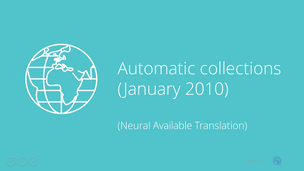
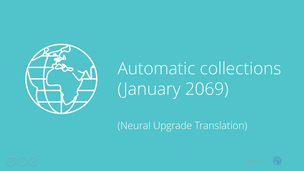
2010: 2010 -> 2069 (207, 89)
Available: Available -> Upgrade (173, 126)
